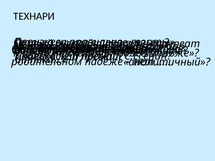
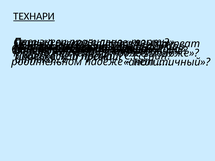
ТЕХНАРИ underline: none -> present (34, 16)
